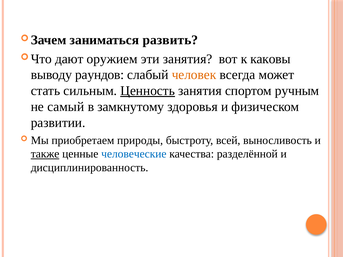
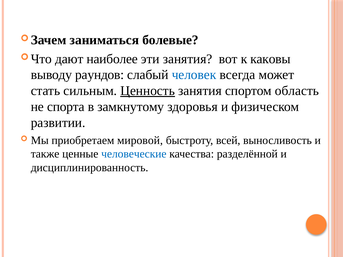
развить: развить -> болевые (170, 40)
оружием: оружием -> наиболее (112, 59)
человек colour: orange -> blue (194, 75)
ручным: ручным -> область (297, 91)
самый: самый -> спорта (66, 107)
природы: природы -> мировой (140, 140)
также underline: present -> none (45, 154)
